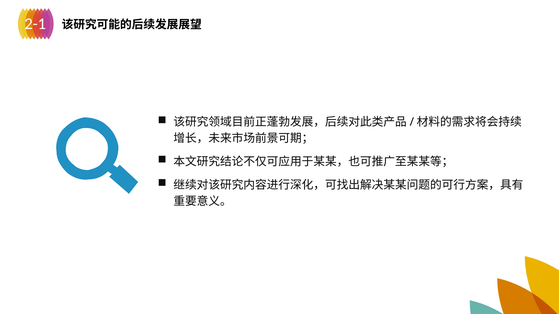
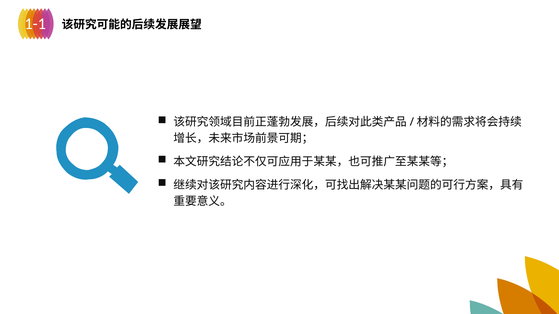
2-1: 2-1 -> 1-1 (35, 24)
